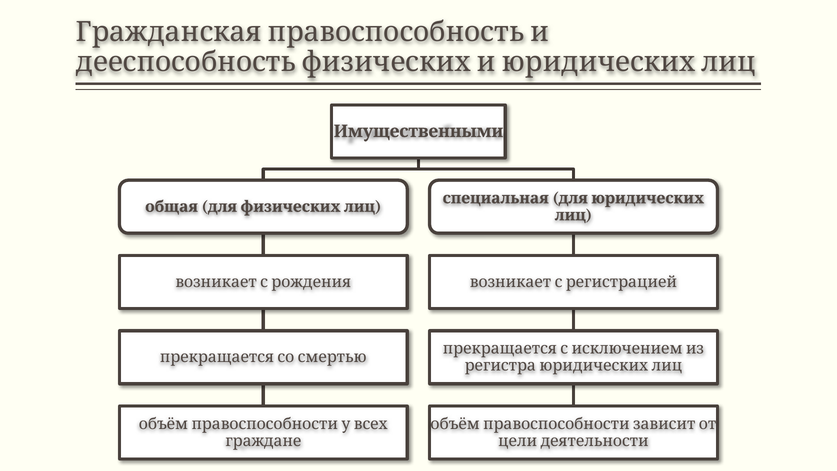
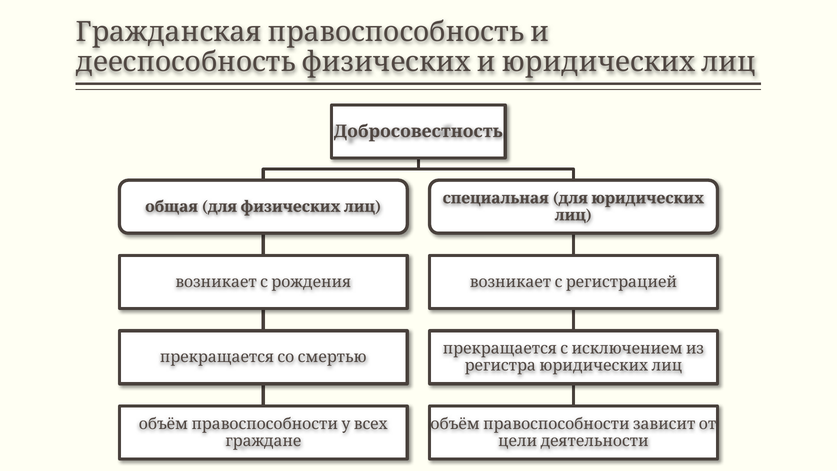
Имущественными: Имущественными -> Добросовестность (418, 131)
